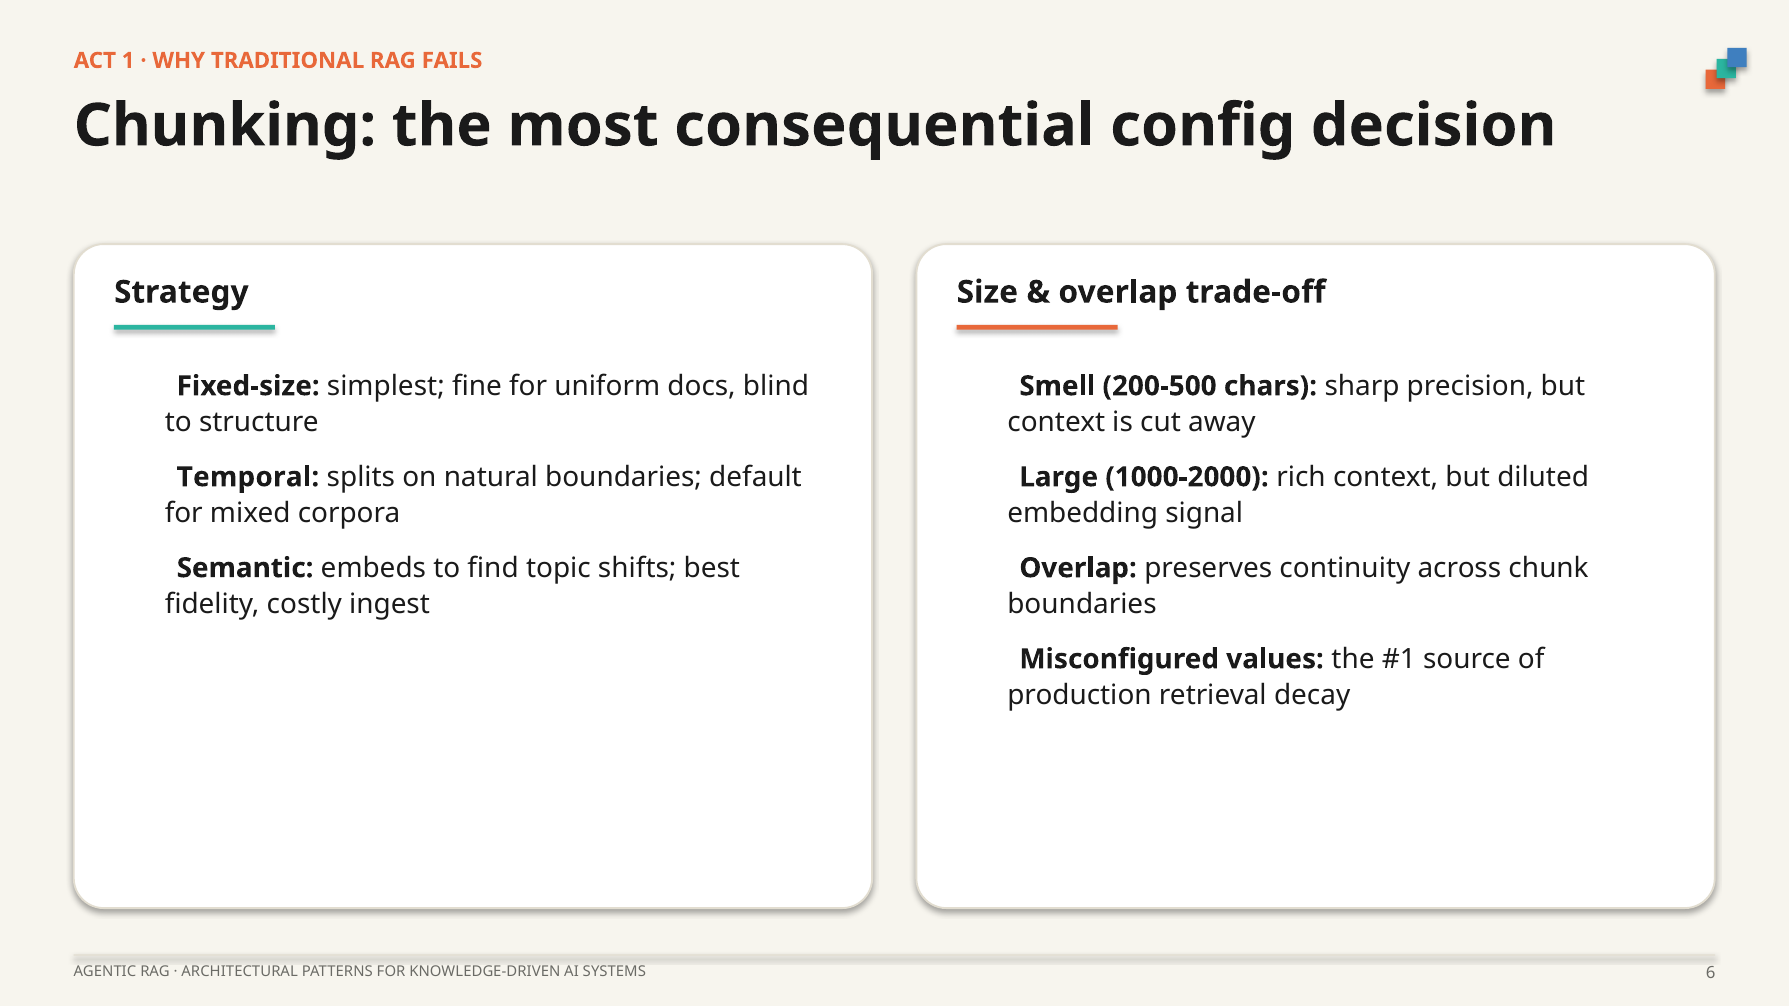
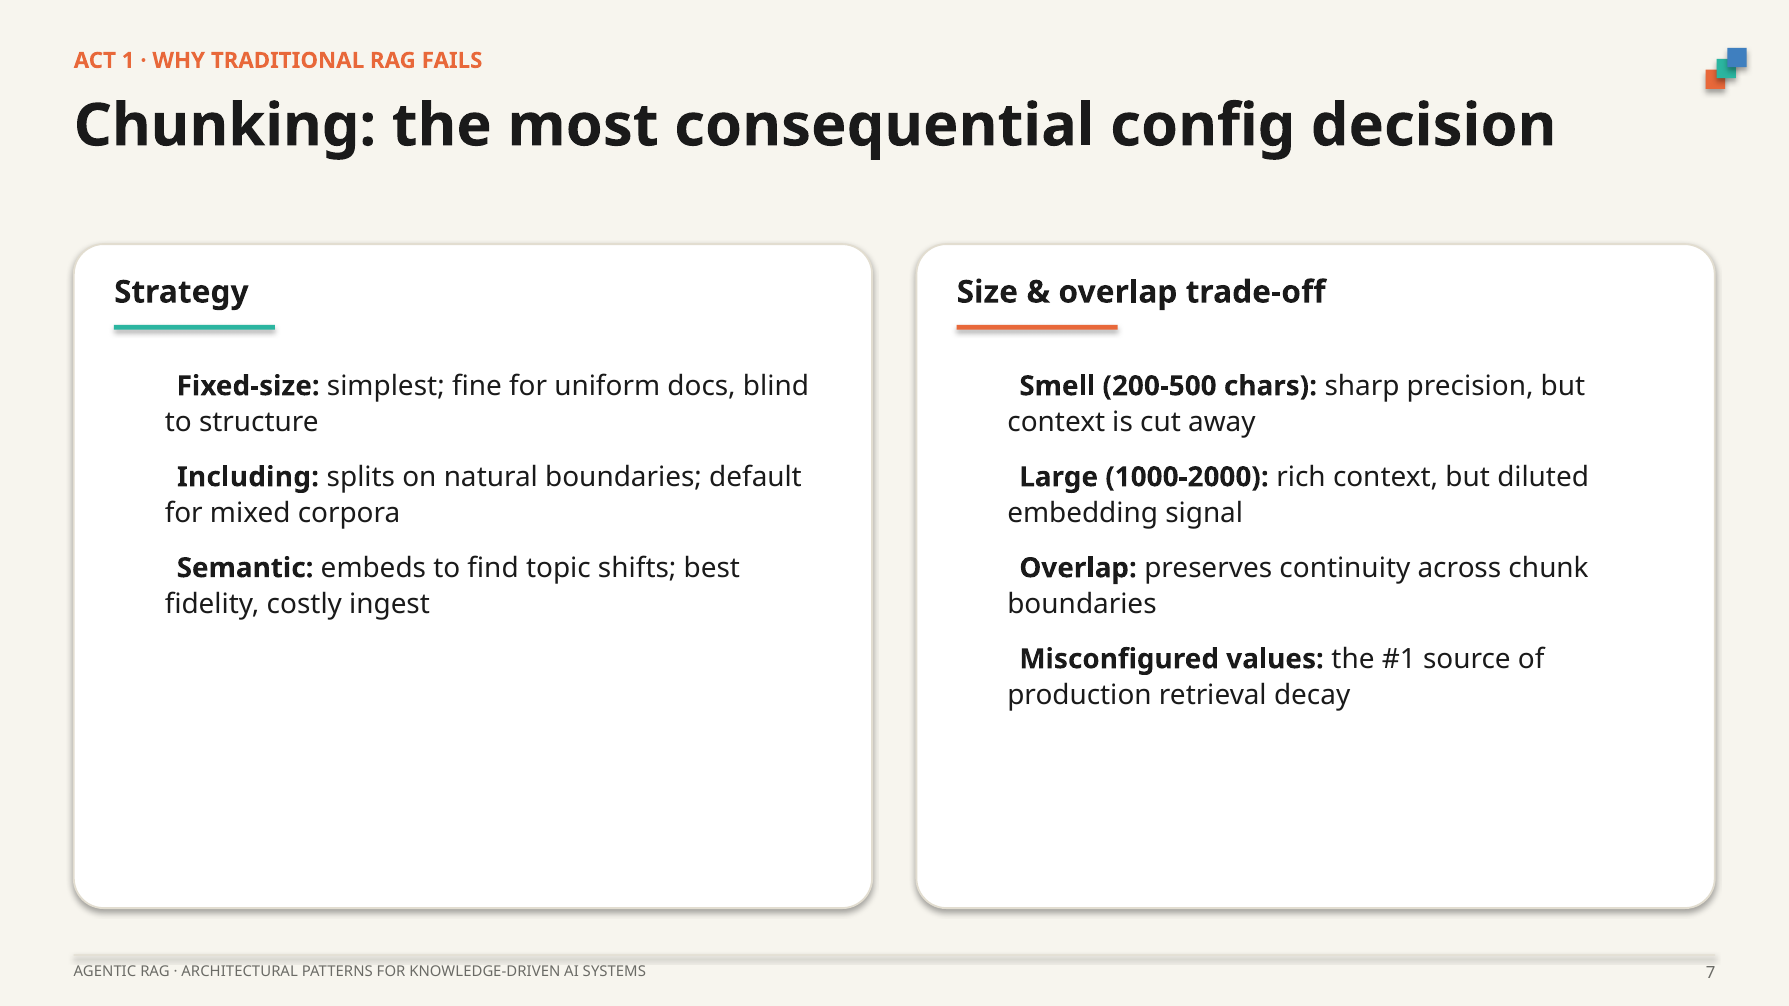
Temporal: Temporal -> Including (248, 477)
6: 6 -> 7 (1711, 973)
